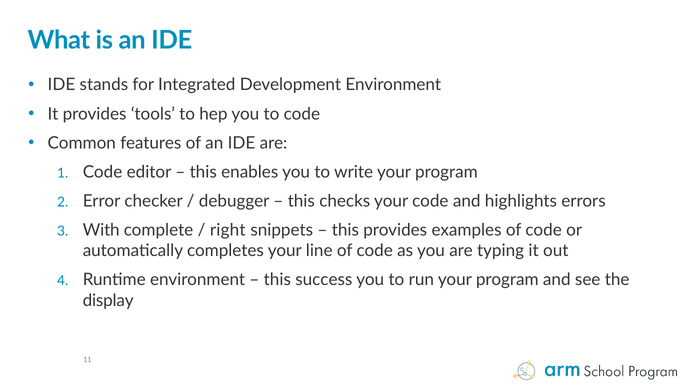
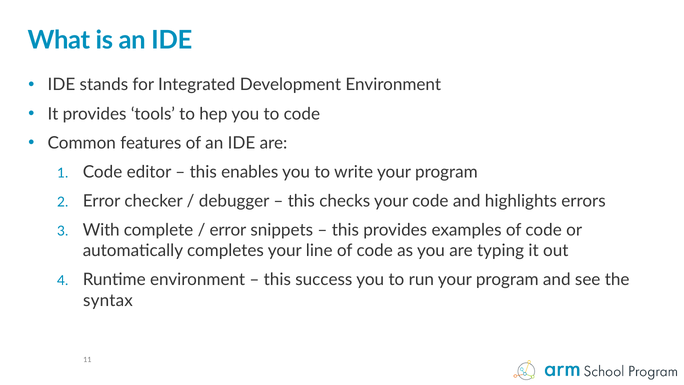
right: right -> error (228, 230)
display: display -> syntax (108, 300)
